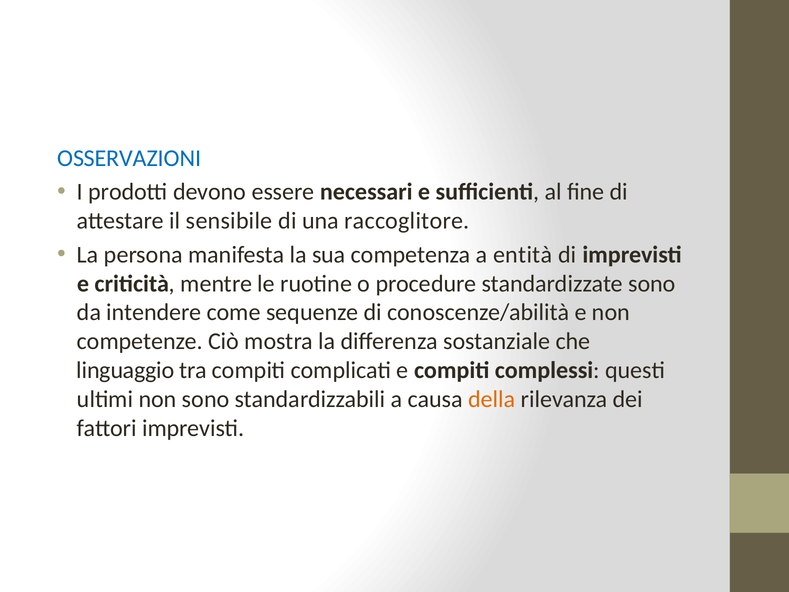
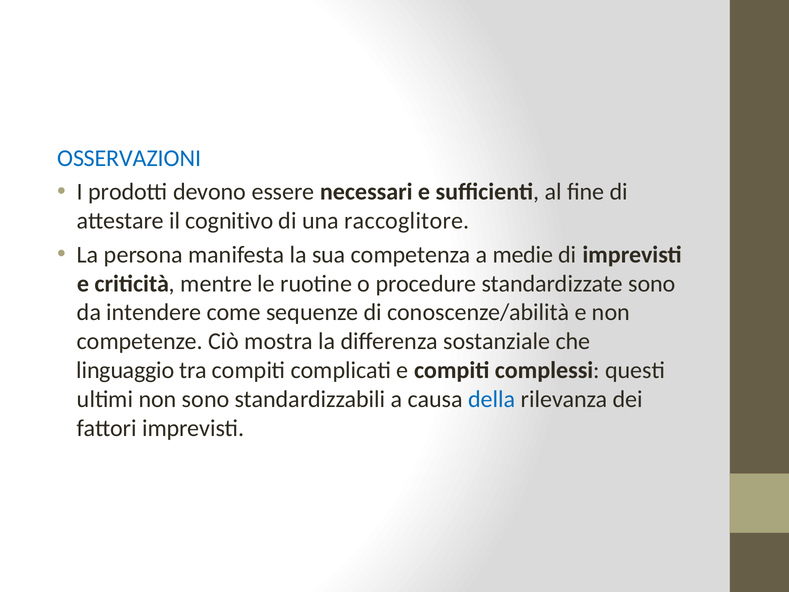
sensibile: sensibile -> cognitivo (229, 221)
entità: entità -> medie (523, 255)
della colour: orange -> blue (492, 399)
